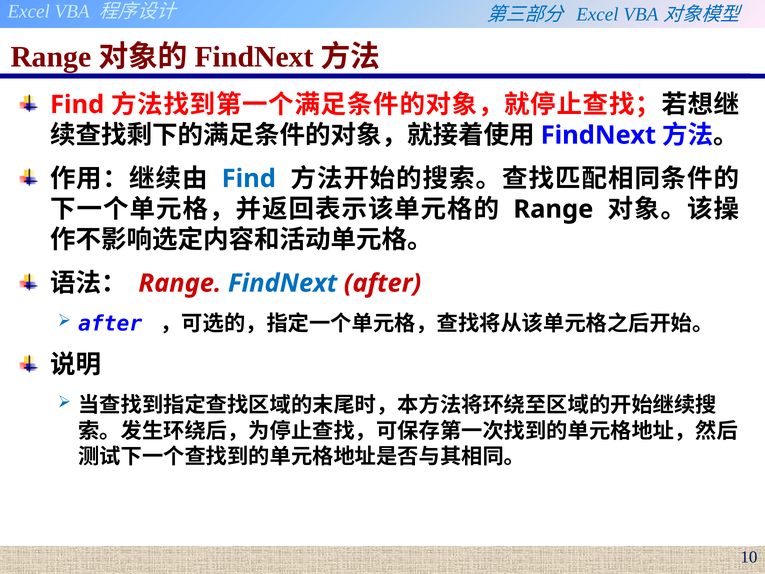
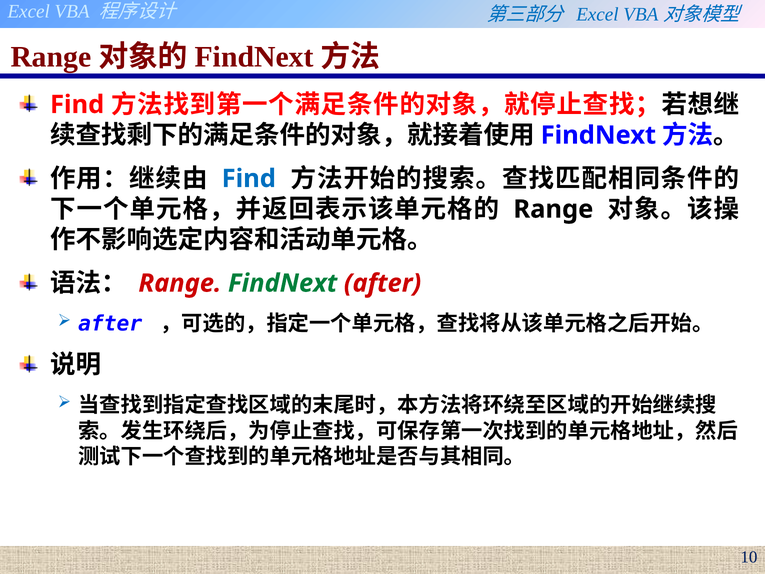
FindNext colour: blue -> green (283, 283)
